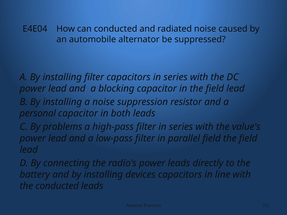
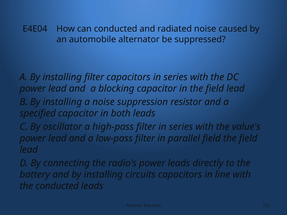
personal: personal -> specified (38, 114)
problems: problems -> oscillator (62, 127)
devices: devices -> circuits (140, 175)
